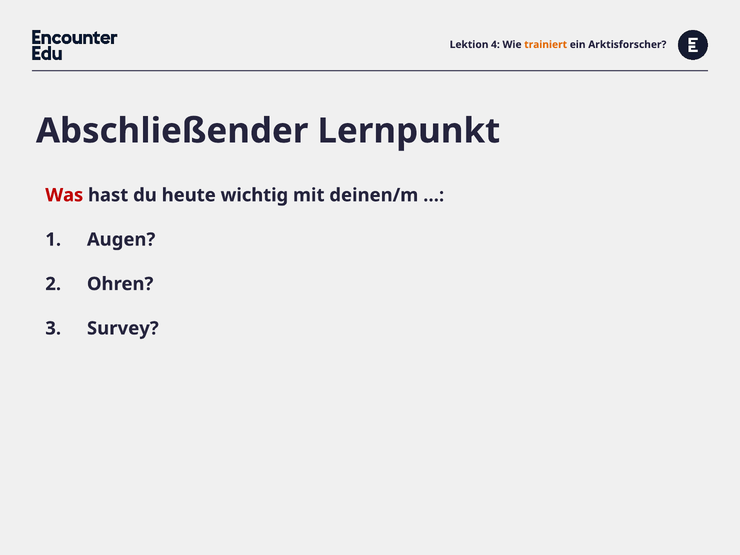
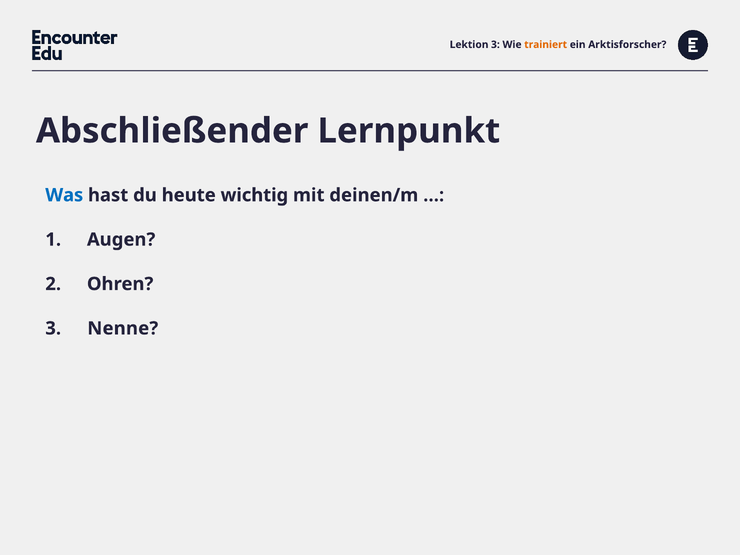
Lektion 4: 4 -> 3 (495, 45)
Was colour: red -> blue (64, 195)
Survey: Survey -> Nenne (123, 328)
